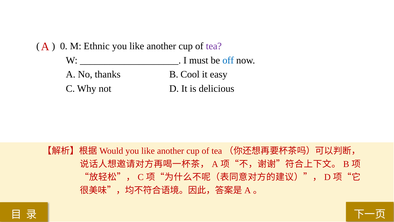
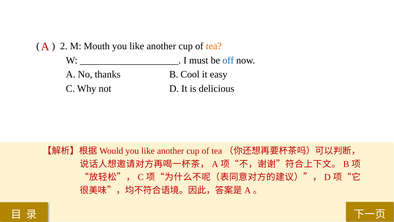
0: 0 -> 2 (64, 46)
Ethnic: Ethnic -> Mouth (97, 46)
tea colour: purple -> orange (214, 46)
